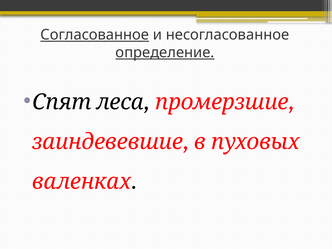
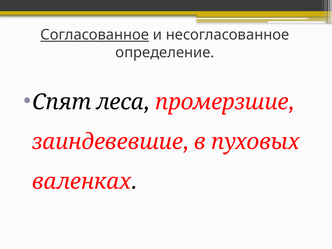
определение underline: present -> none (165, 53)
